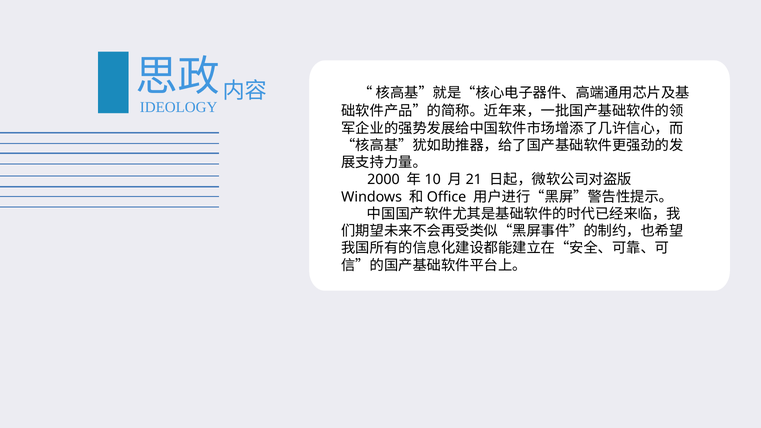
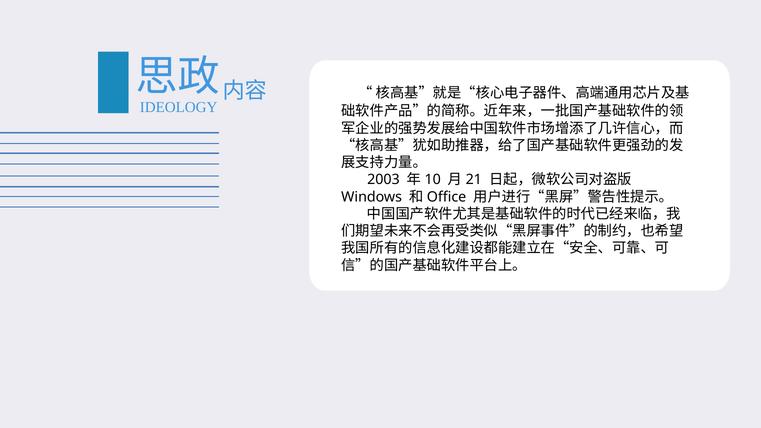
2000: 2000 -> 2003 (383, 180)
